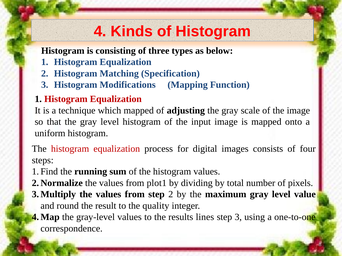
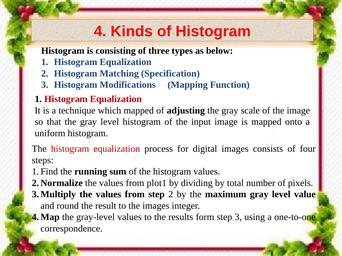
the quality: quality -> images (156, 206)
lines: lines -> form (205, 217)
